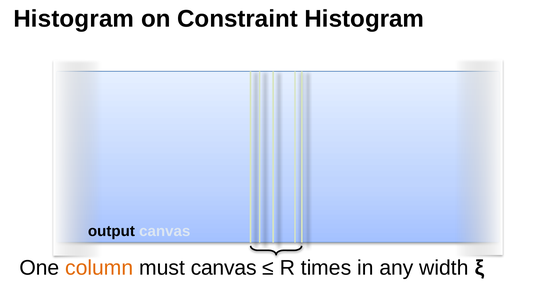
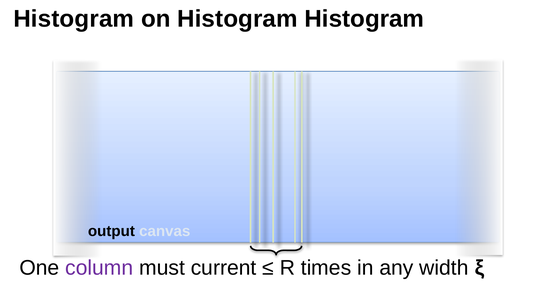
on Constraint: Constraint -> Histogram (237, 19)
column colour: orange -> purple (99, 268)
must canvas: canvas -> current (224, 268)
